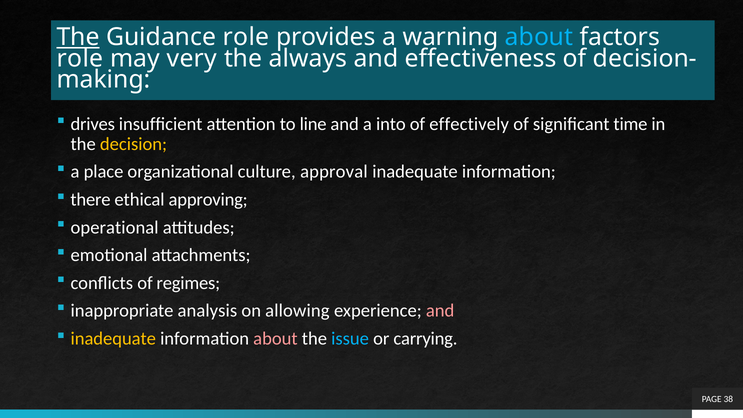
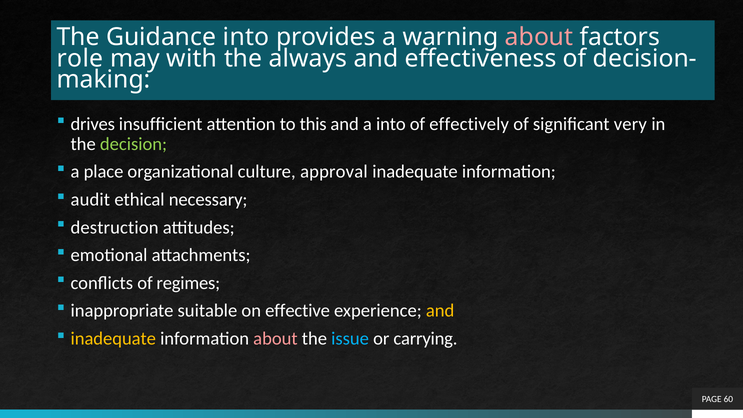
The underline: present -> none (78, 37)
Guidance role: role -> into (246, 37)
about colour: light blue -> pink (539, 37)
very: very -> with (192, 58)
line: line -> this (313, 124)
time: time -> very (630, 124)
decision colour: yellow -> light green (133, 144)
there: there -> audit (90, 200)
approving: approving -> necessary (208, 200)
operational: operational -> destruction (115, 227)
analysis: analysis -> suitable (207, 311)
allowing: allowing -> effective (298, 311)
and colour: pink -> yellow (440, 311)
38: 38 -> 60 (728, 399)
